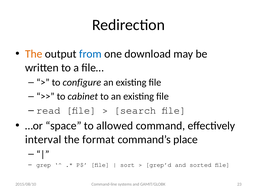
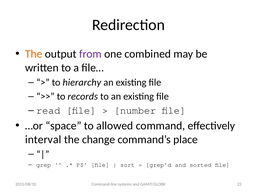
from colour: blue -> purple (90, 54)
download: download -> combined (148, 54)
configure: configure -> hierarchy (82, 82)
cabinet: cabinet -> records (83, 96)
search: search -> number (135, 110)
format: format -> change (99, 139)
